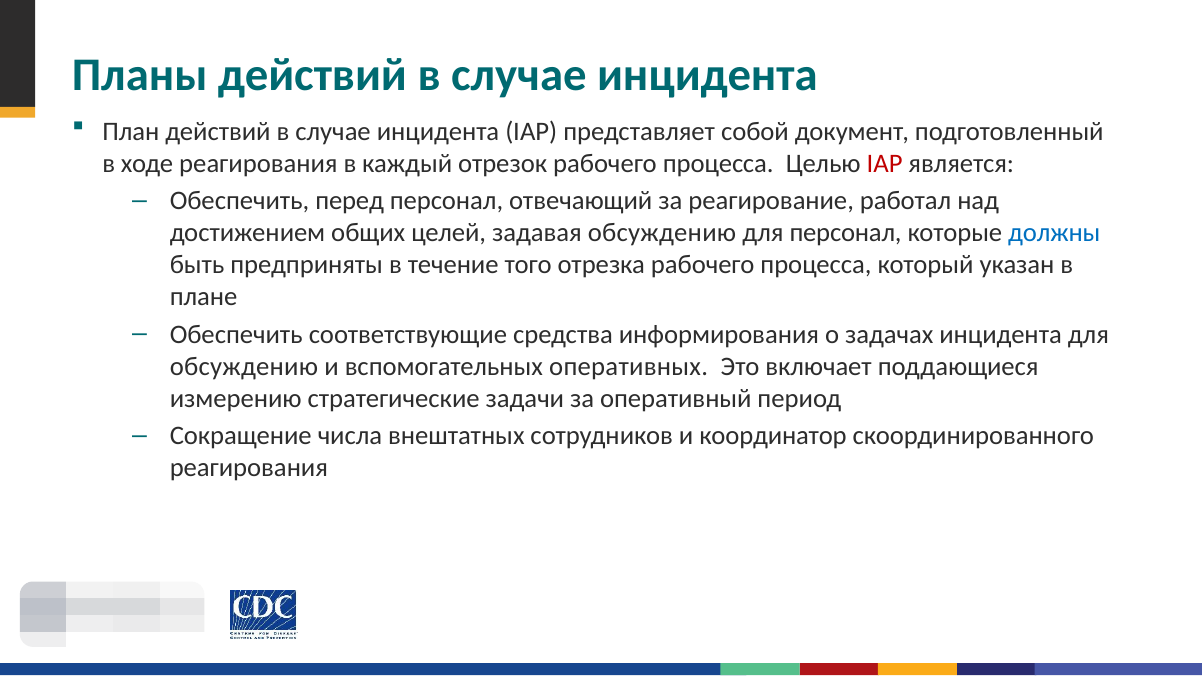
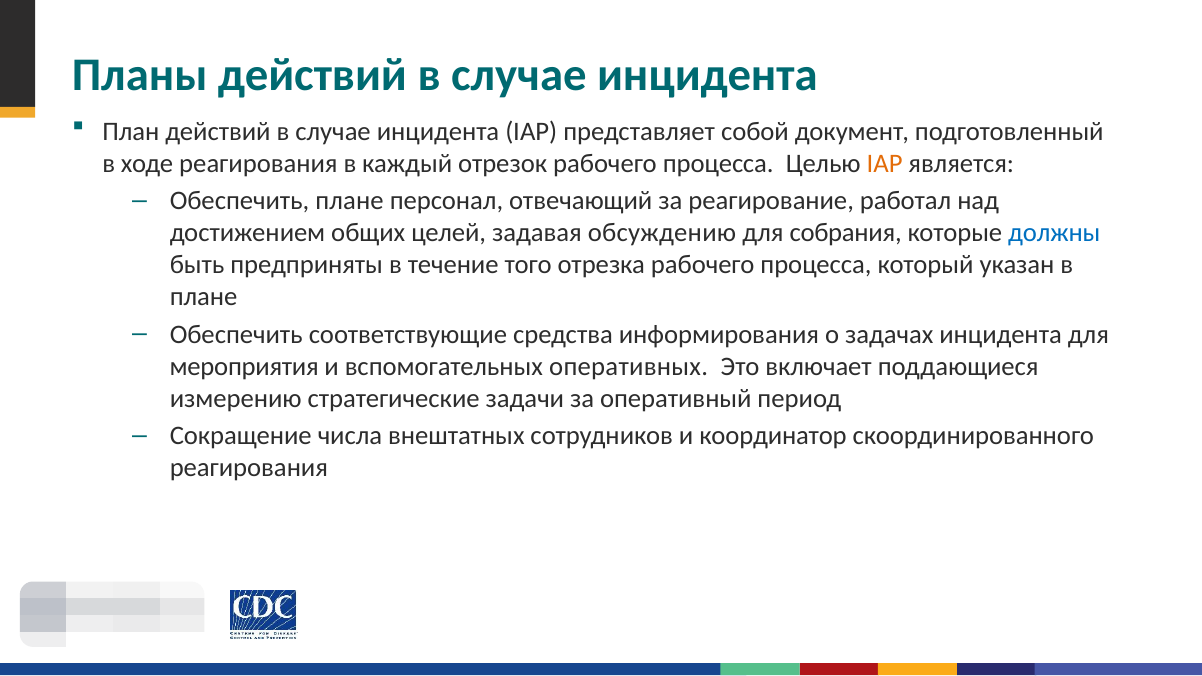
IAP colour: red -> orange (885, 164)
Обеспечить перед: перед -> плане (350, 201)
для персонал: персонал -> собрания (846, 233)
обсуждению: обсуждению -> мероприятия (244, 367)
